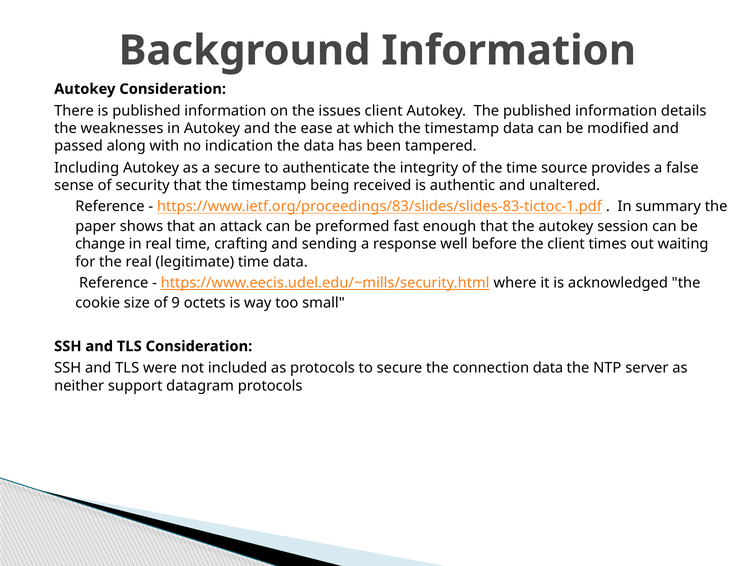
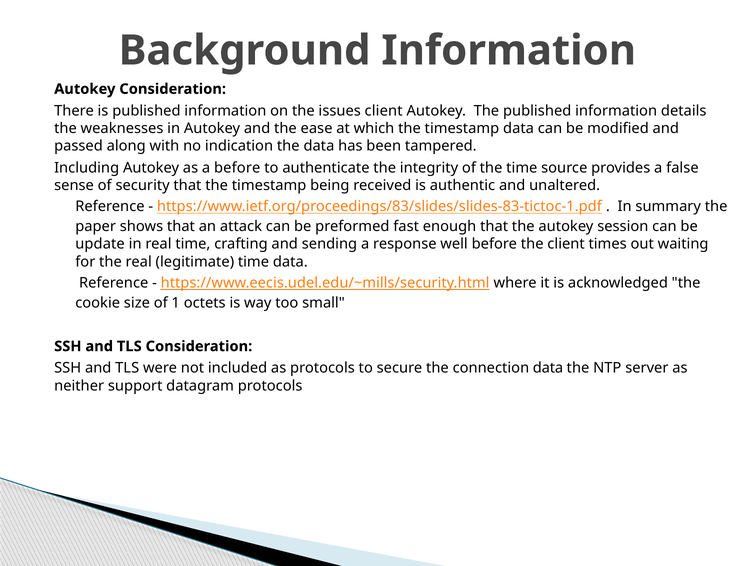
a secure: secure -> before (237, 168)
change: change -> update (100, 244)
9: 9 -> 1 (176, 303)
